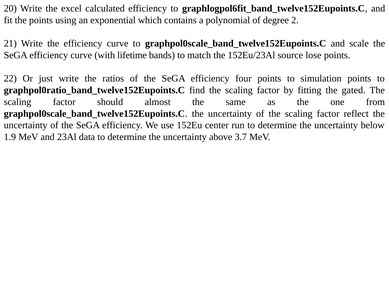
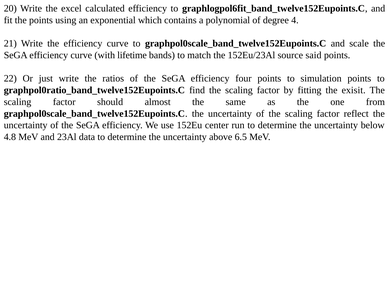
2: 2 -> 4 (295, 20)
lose: lose -> said (313, 55)
gated: gated -> exisit (354, 90)
1.9: 1.9 -> 4.8 (10, 137)
3.7: 3.7 -> 6.5 (241, 137)
